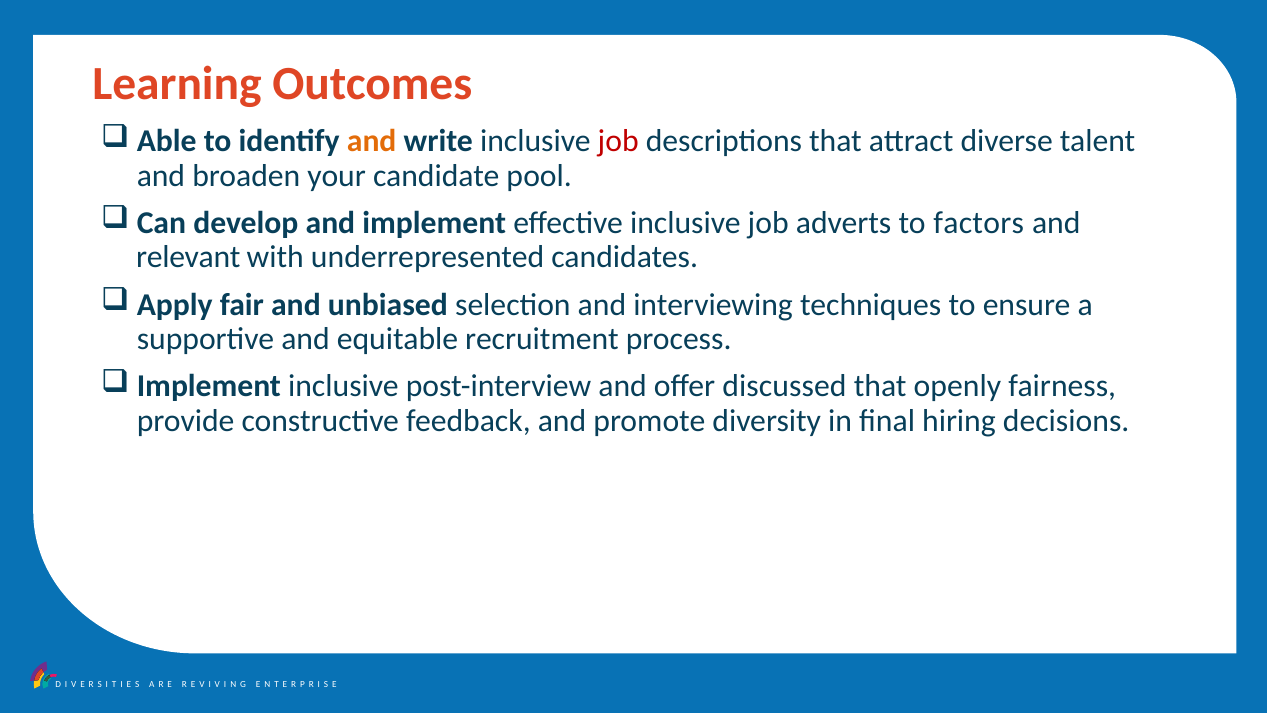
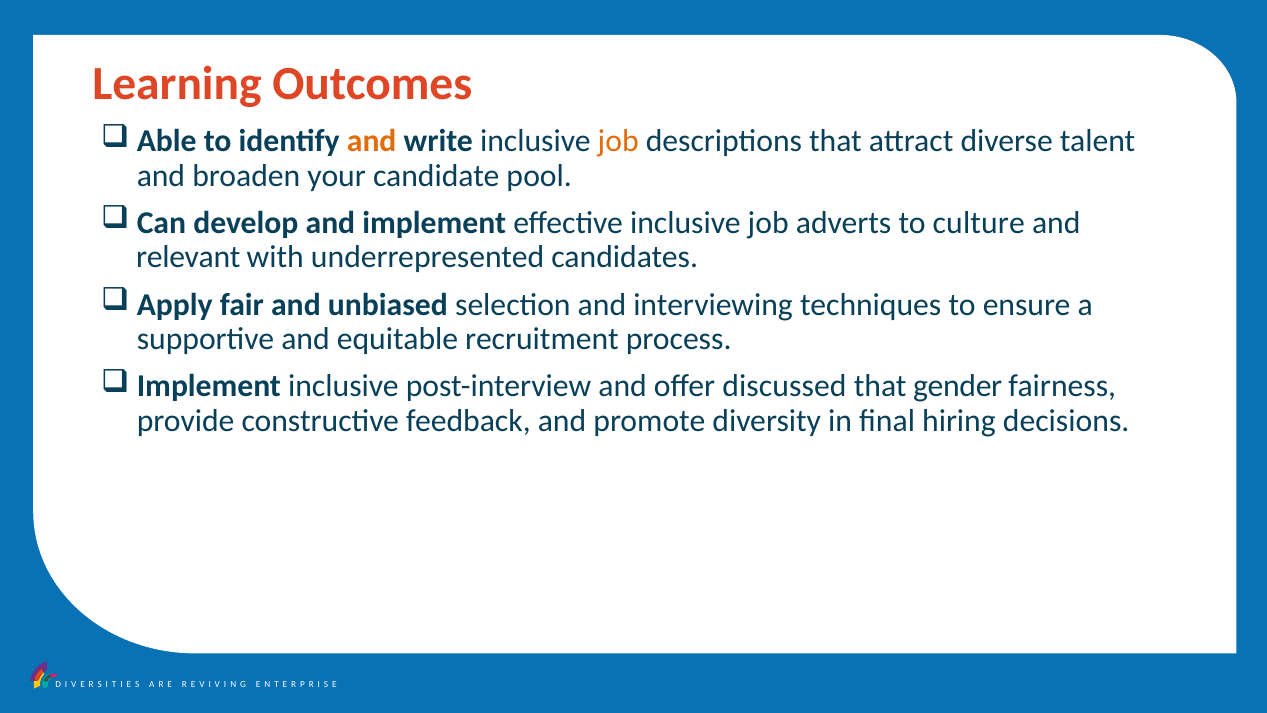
job colour: red -> orange (618, 141)
factors: factors -> culture (979, 223)
openly: openly -> gender (958, 386)
